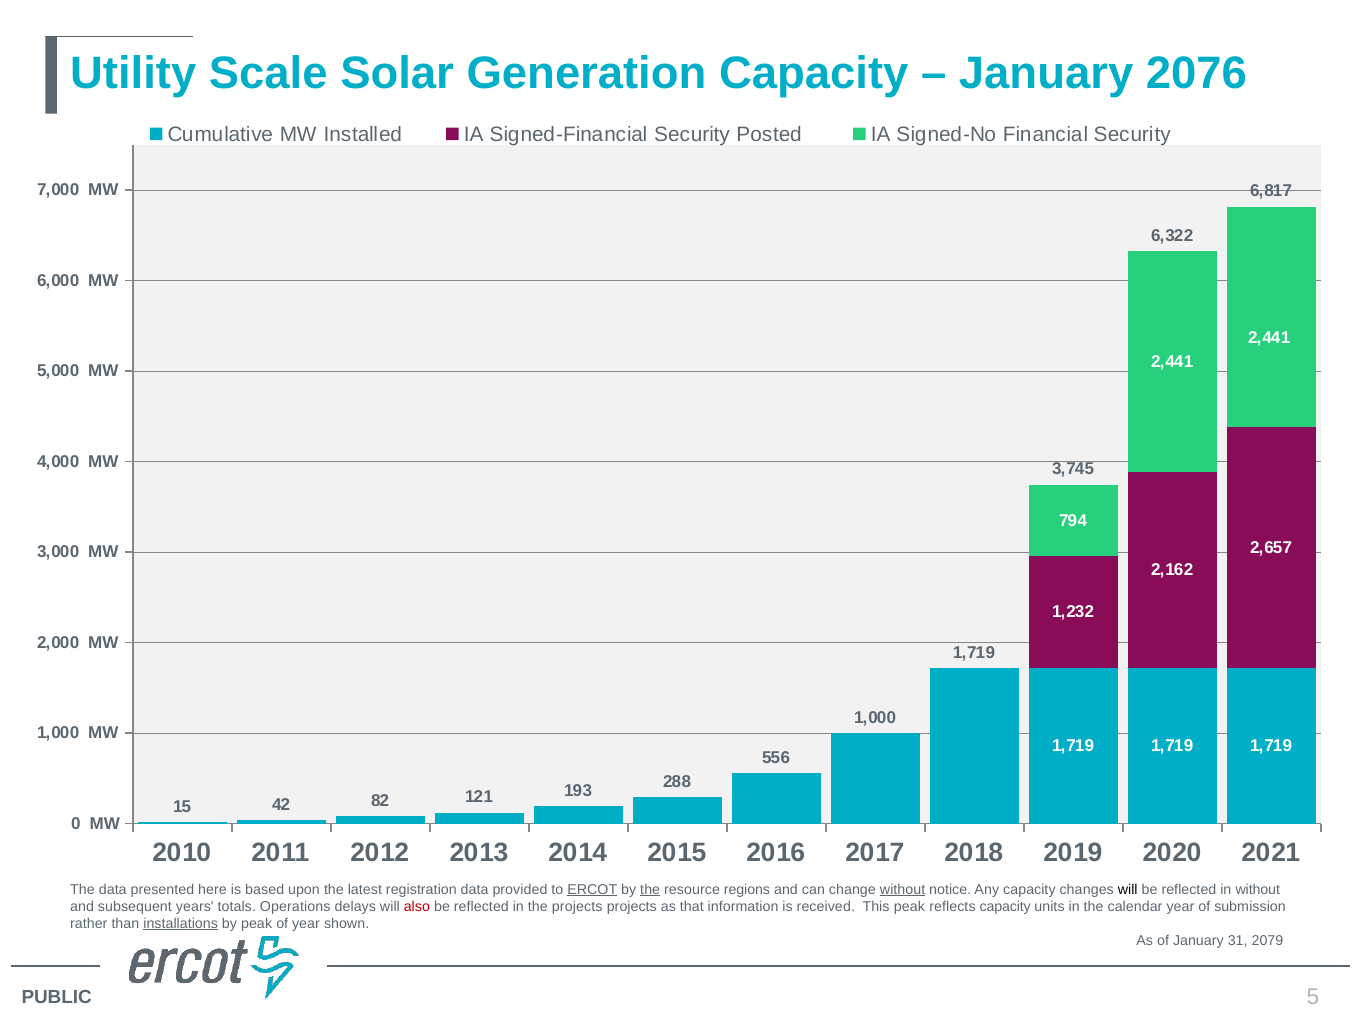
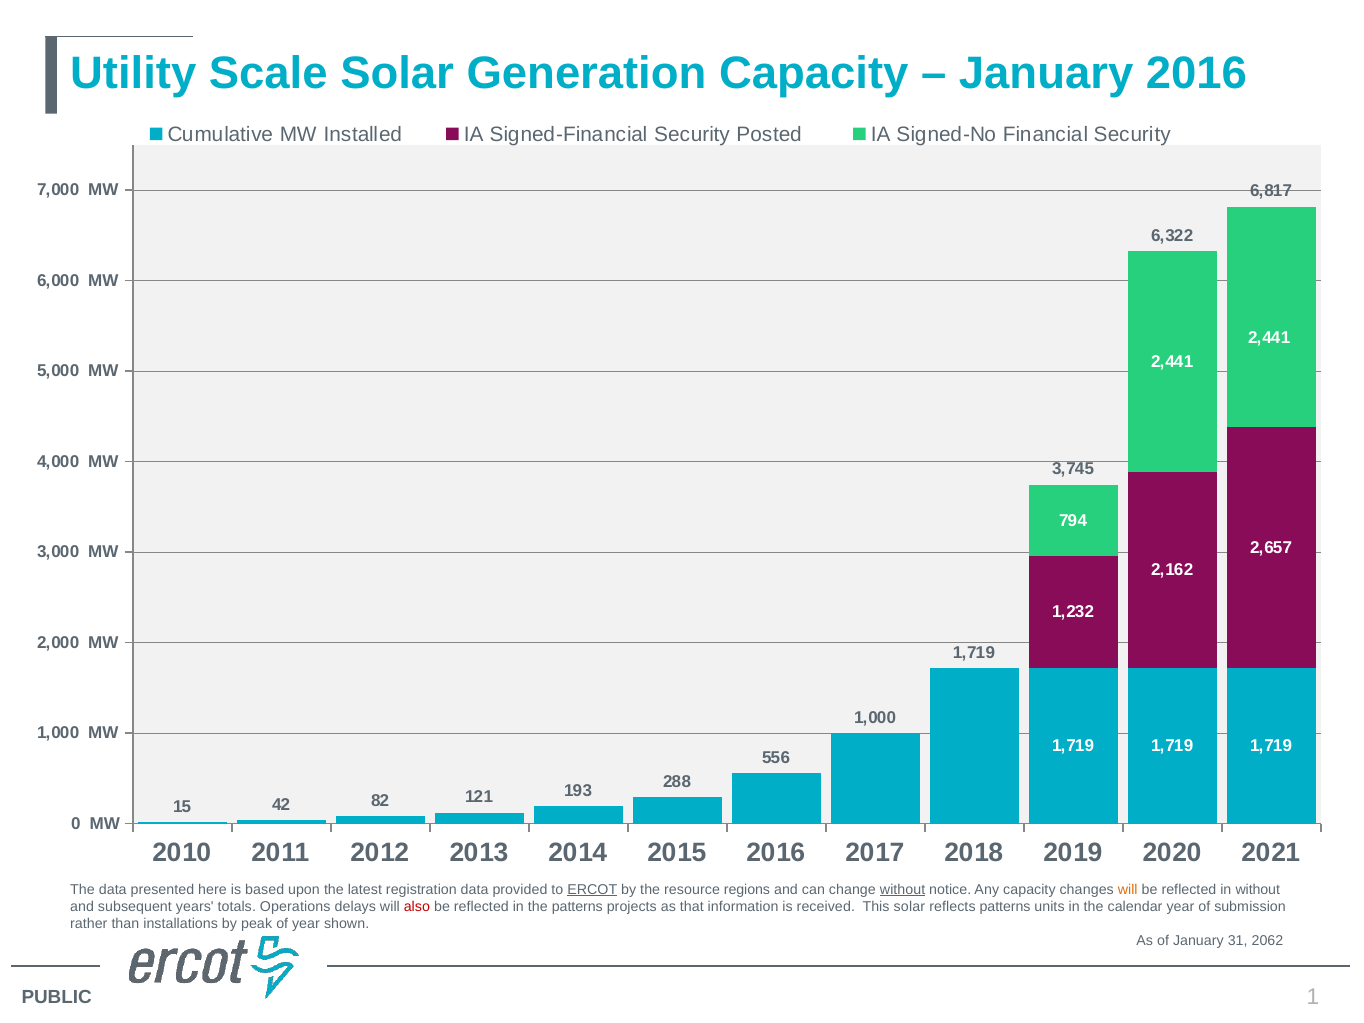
January 2076: 2076 -> 2016 (1197, 74)
the underline: present -> none (650, 889)
will colour: black -> orange (1128, 889)
the projects: projects -> patterns (577, 906)
This peak: peak -> solar (909, 906)
reflects capacity: capacity -> patterns (1005, 906)
installations underline: present -> none (181, 923)
2079: 2079 -> 2062 (1267, 941)
5: 5 -> 1 (1313, 997)
